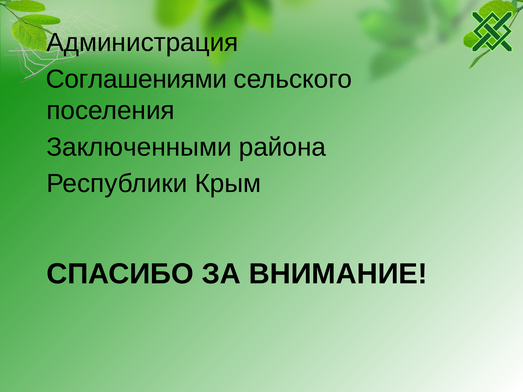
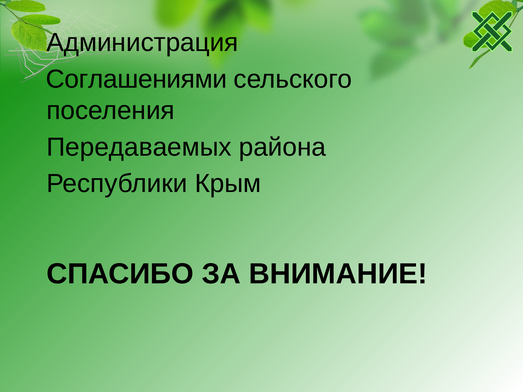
Заключенными: Заключенными -> Передаваемых (139, 147)
